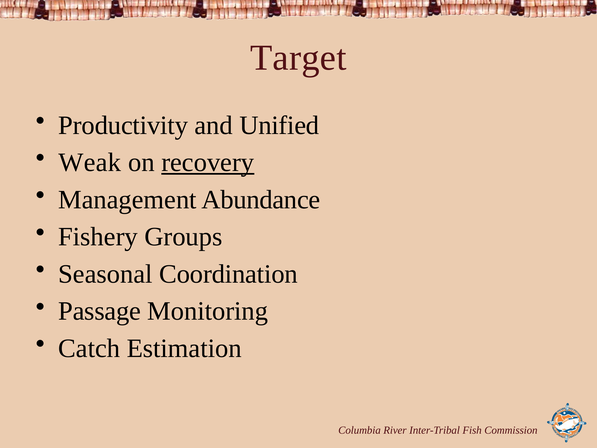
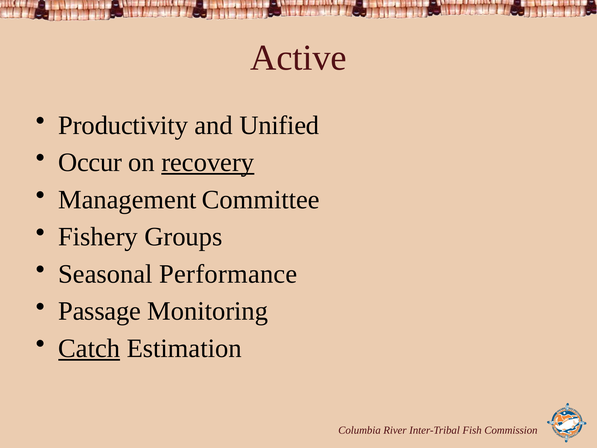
Target: Target -> Active (298, 58)
Weak: Weak -> Occur (90, 162)
Abundance: Abundance -> Committee (261, 200)
Coordination: Coordination -> Performance (228, 274)
Catch underline: none -> present (89, 348)
